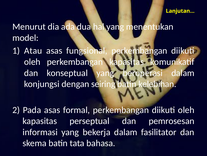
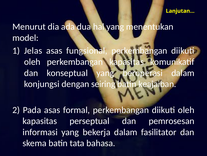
Atau: Atau -> Jelas (33, 51)
kelebihan: kelebihan -> keajaiban (157, 84)
